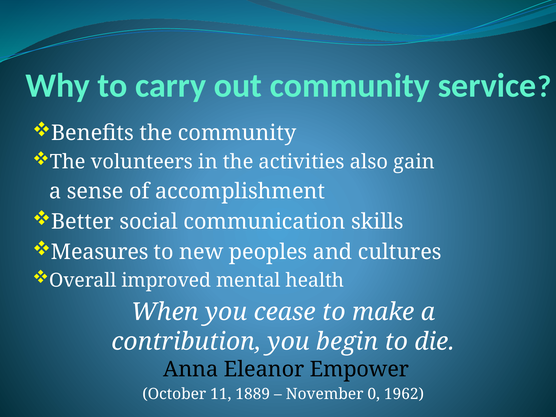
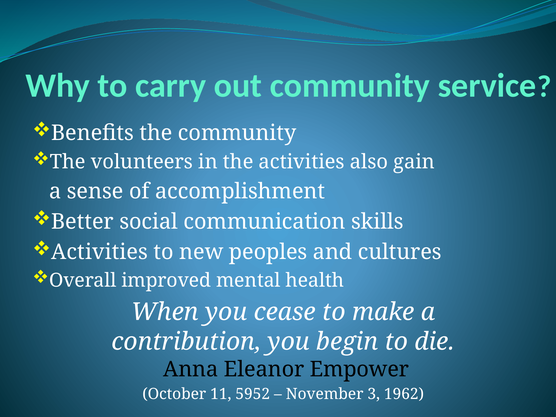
Measures: Measures -> Activities (100, 252)
1889: 1889 -> 5952 (253, 394)
0: 0 -> 3 (374, 394)
